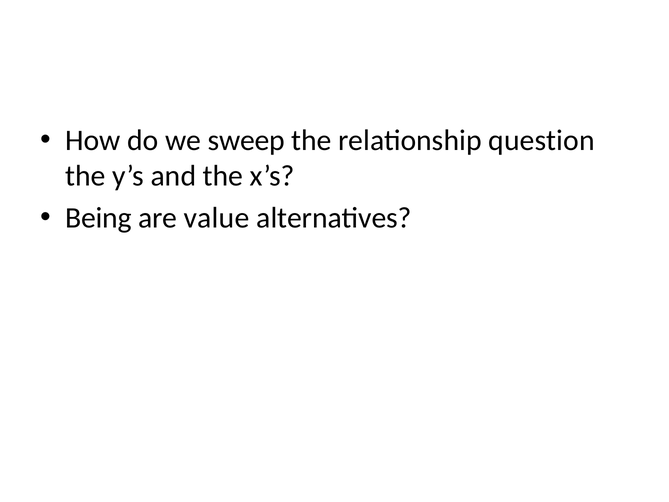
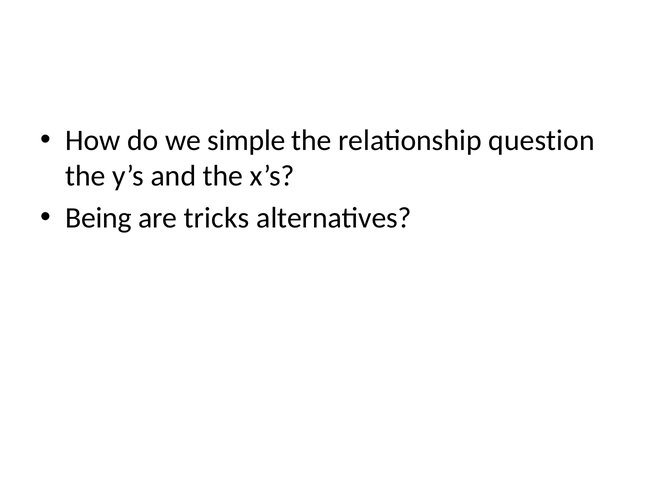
sweep: sweep -> simple (246, 140)
value: value -> tricks (217, 218)
